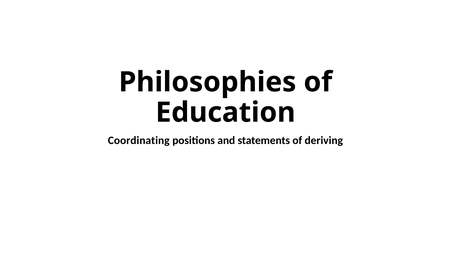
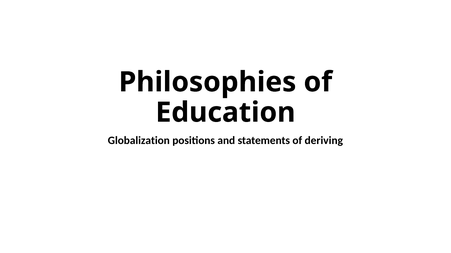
Coordinating: Coordinating -> Globalization (139, 141)
